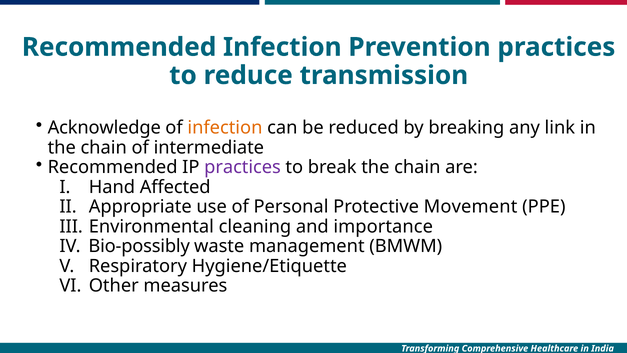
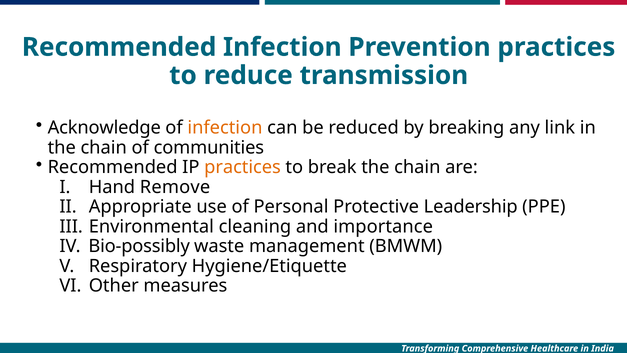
intermediate: intermediate -> communities (209, 147)
practices colour: purple -> orange (243, 167)
Affected: Affected -> Remove (175, 187)
Movement: Movement -> Leadership (471, 207)
